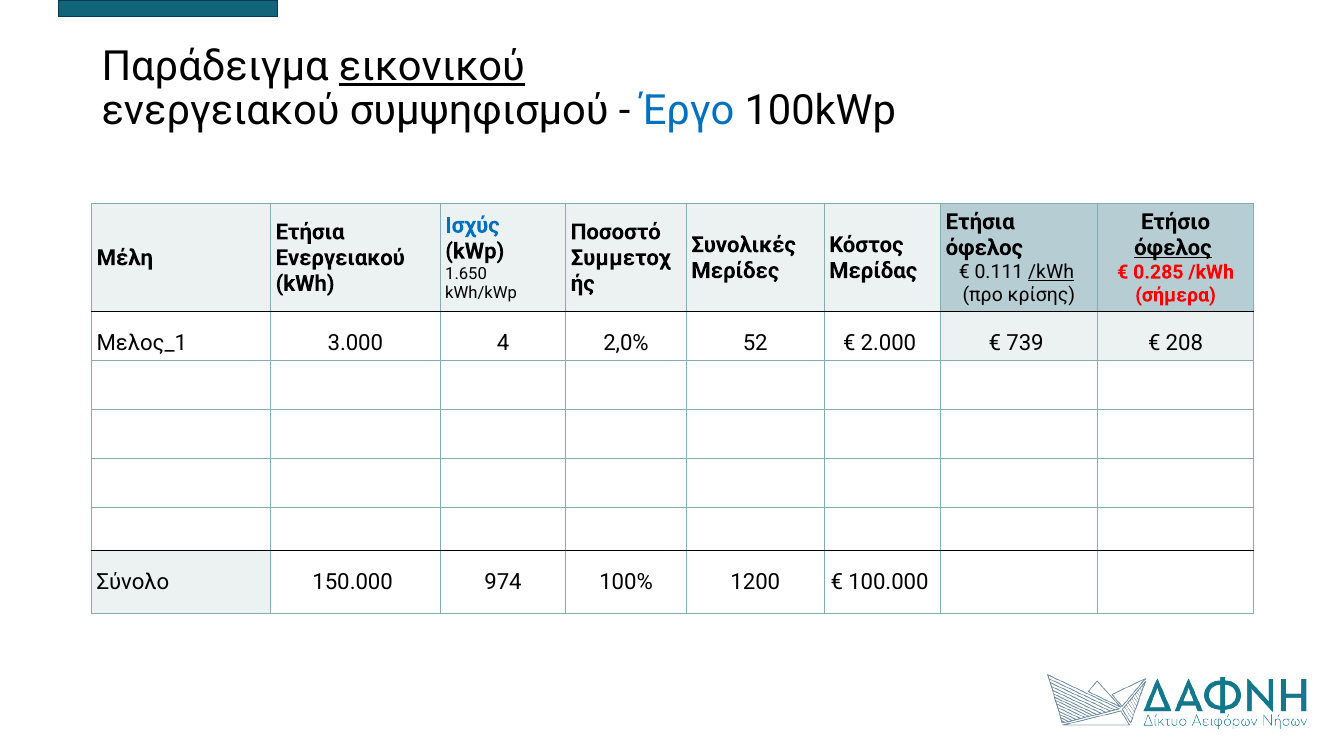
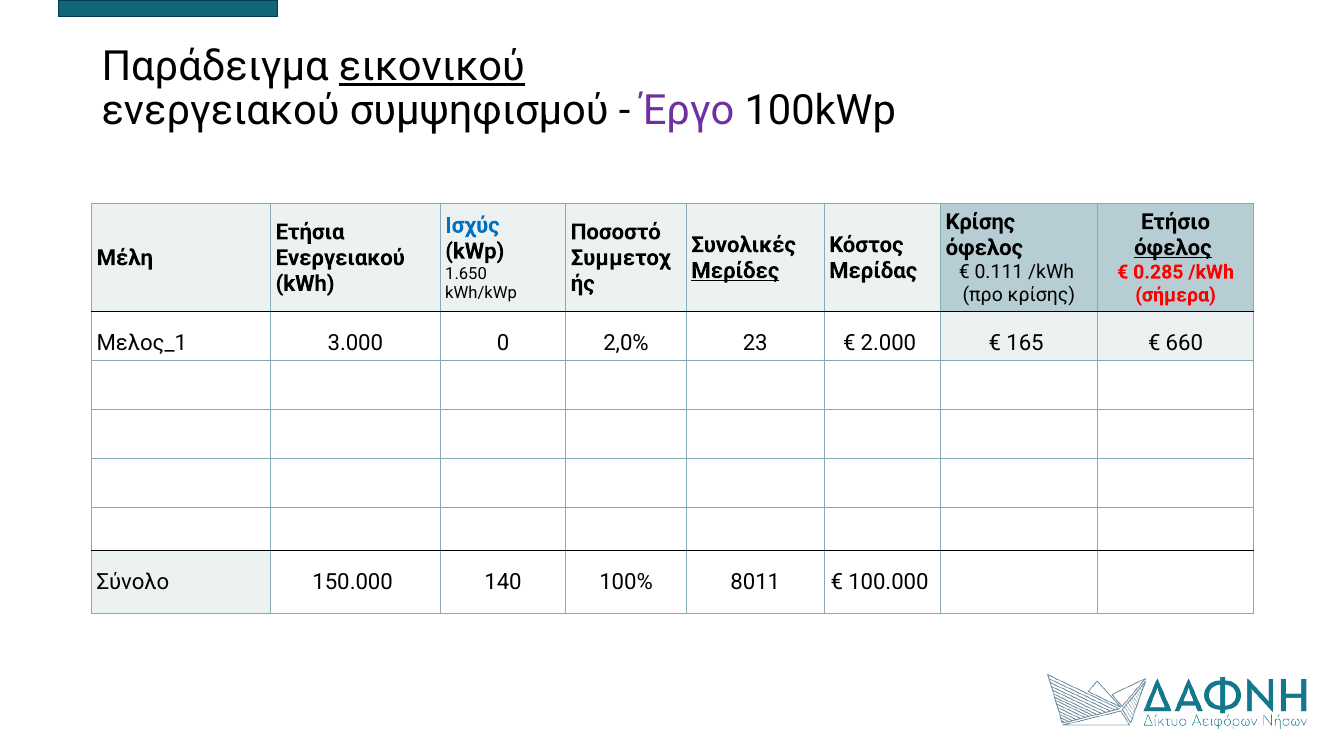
Έργο colour: blue -> purple (688, 111)
Ετήσια: Ετήσια -> Κρίσης (980, 222)
Μερίδες underline: none -> present (735, 271)
/kWh underline: present -> none (1051, 272)
4: 4 -> 0 (503, 343)
52: 52 -> 23 (755, 343)
739: 739 -> 165 (1025, 343)
208: 208 -> 660 (1184, 343)
974: 974 -> 140 (503, 582)
1200: 1200 -> 8011 (755, 582)
